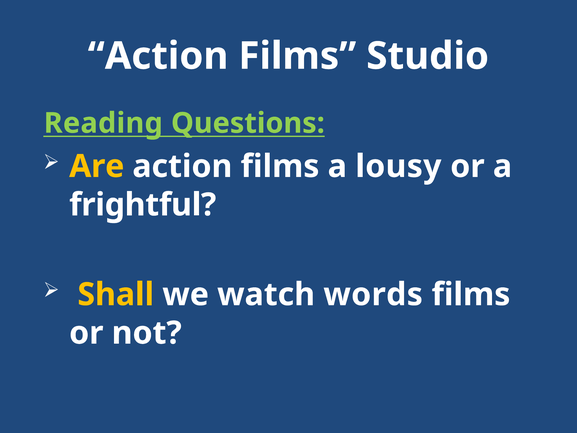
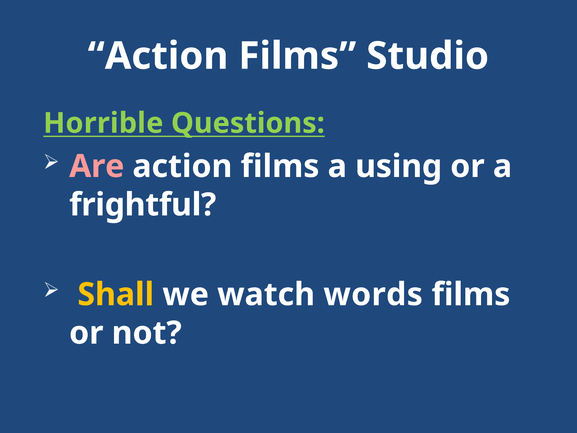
Reading: Reading -> Horrible (103, 123)
Are colour: yellow -> pink (97, 166)
lousy: lousy -> using (399, 166)
